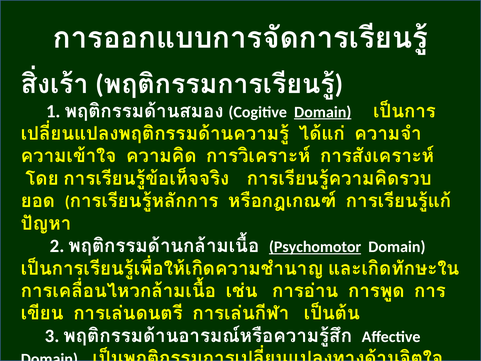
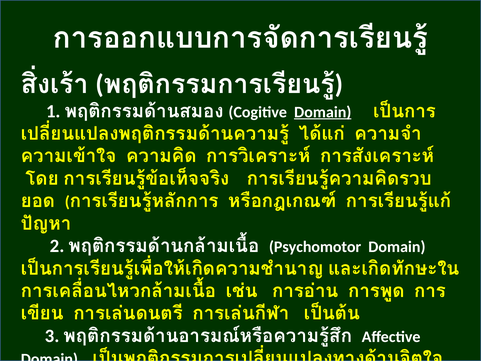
Psychomotor underline: present -> none (315, 247)
